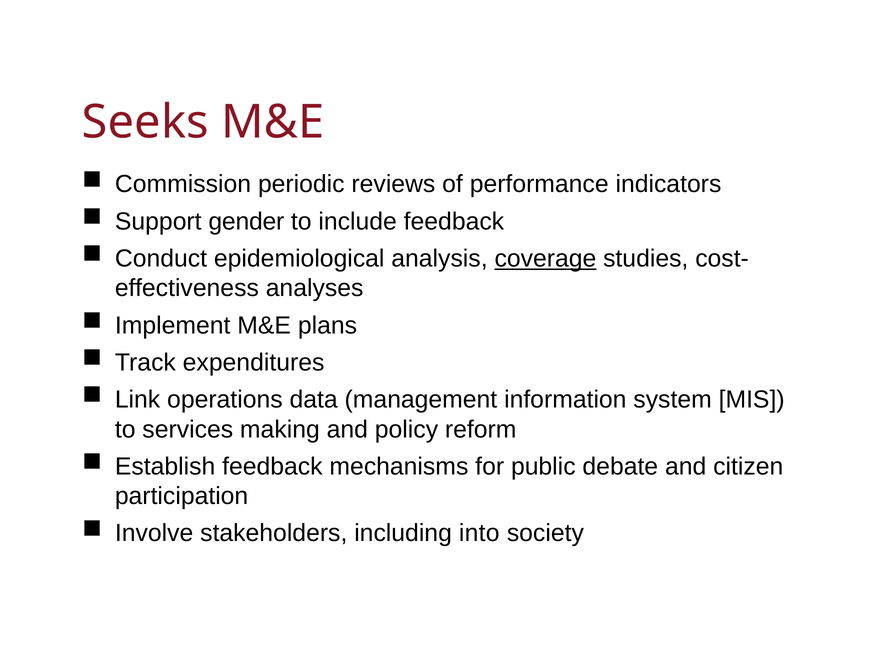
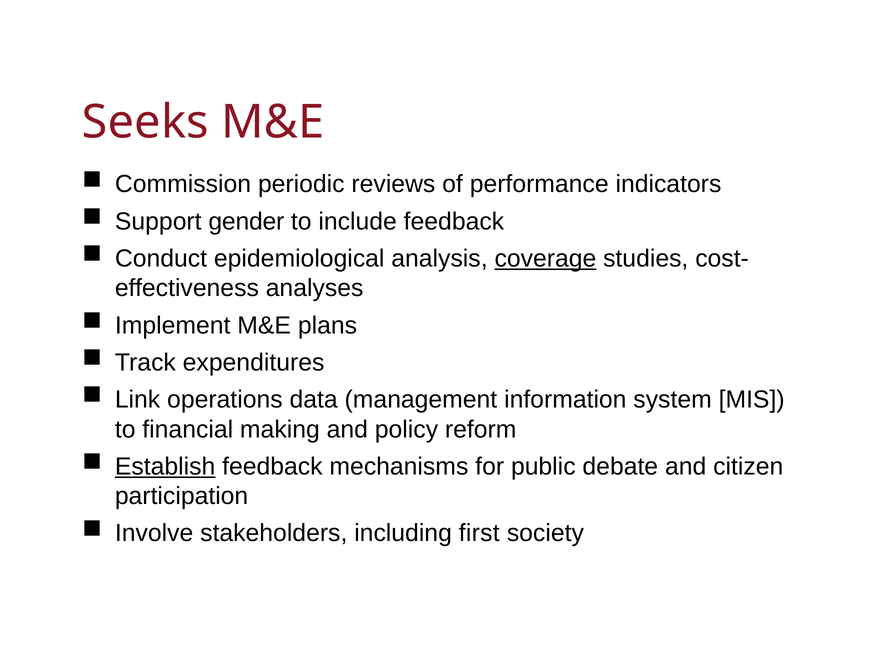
services: services -> financial (188, 429)
Establish underline: none -> present (165, 466)
into: into -> first (479, 533)
